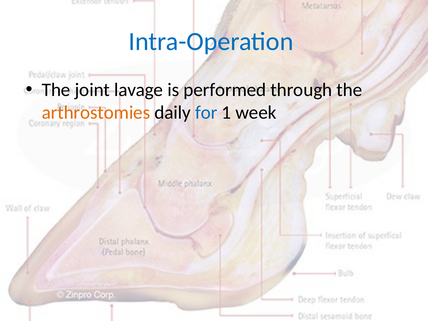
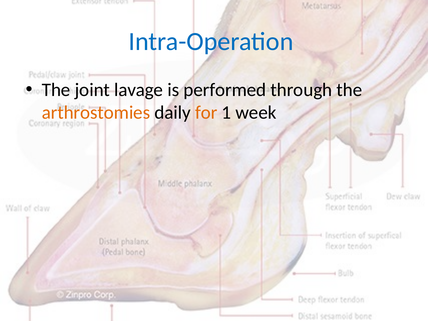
for colour: blue -> orange (206, 113)
